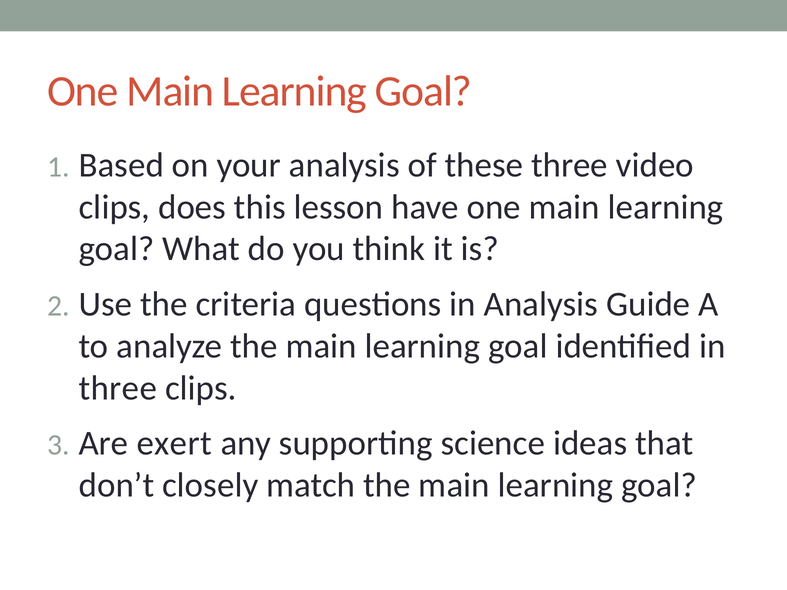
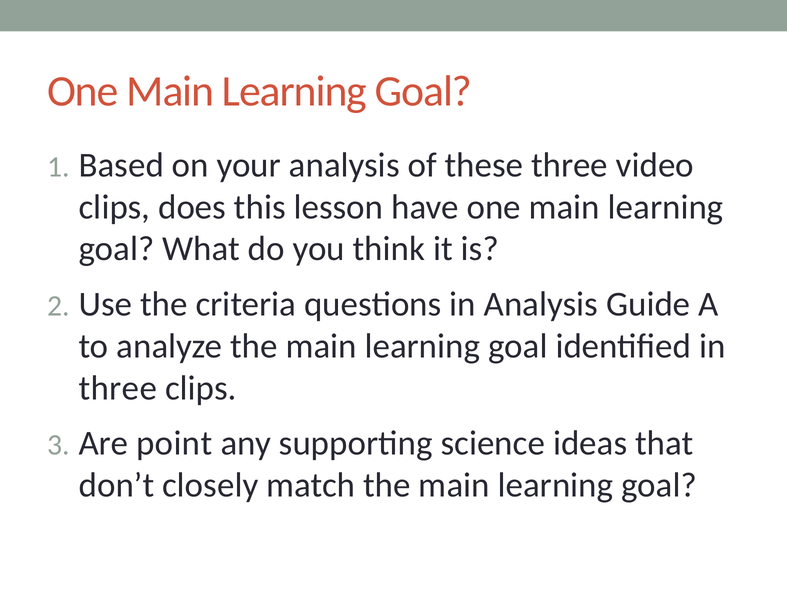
exert: exert -> point (174, 443)
